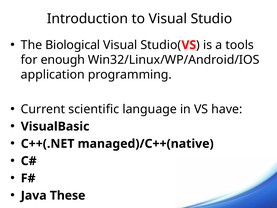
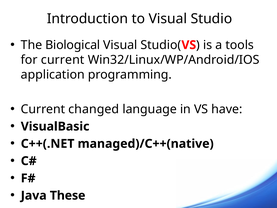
for enough: enough -> current (63, 60)
scientific: scientific -> changed (94, 109)
